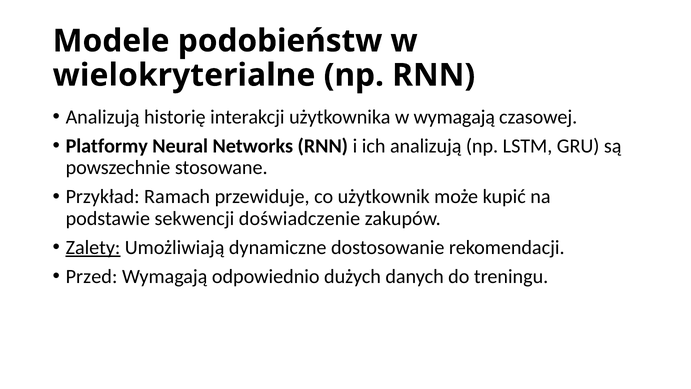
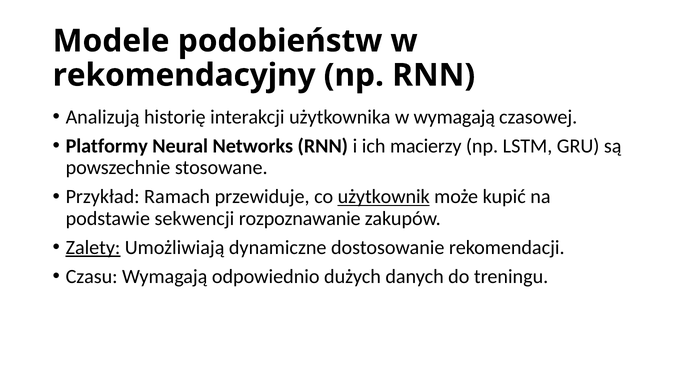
wielokryterialne: wielokryterialne -> rekomendacyjny (184, 75)
ich analizują: analizują -> macierzy (426, 146)
użytkownik underline: none -> present (384, 197)
doświadczenie: doświadczenie -> rozpoznawanie (300, 218)
Przed: Przed -> Czasu (92, 276)
